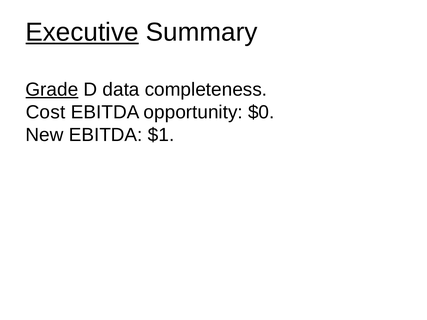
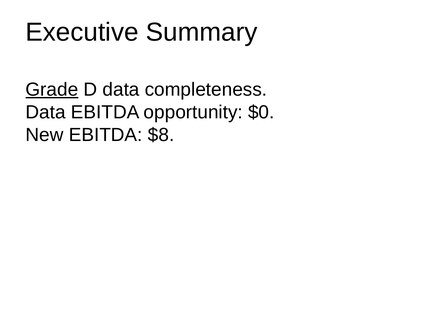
Executive underline: present -> none (82, 32)
Cost: Cost -> Data (46, 112)
$1: $1 -> $8 (161, 135)
